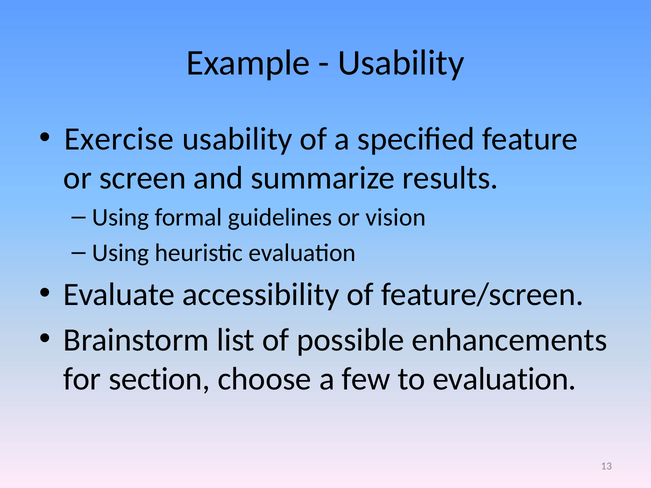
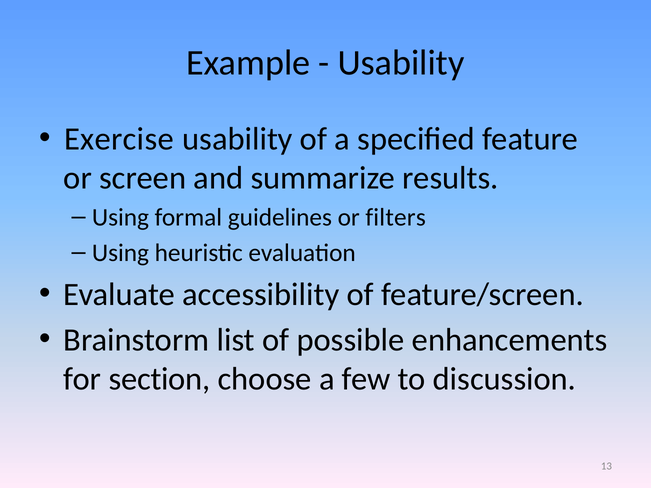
vision: vision -> filters (396, 217)
to evaluation: evaluation -> discussion (504, 379)
